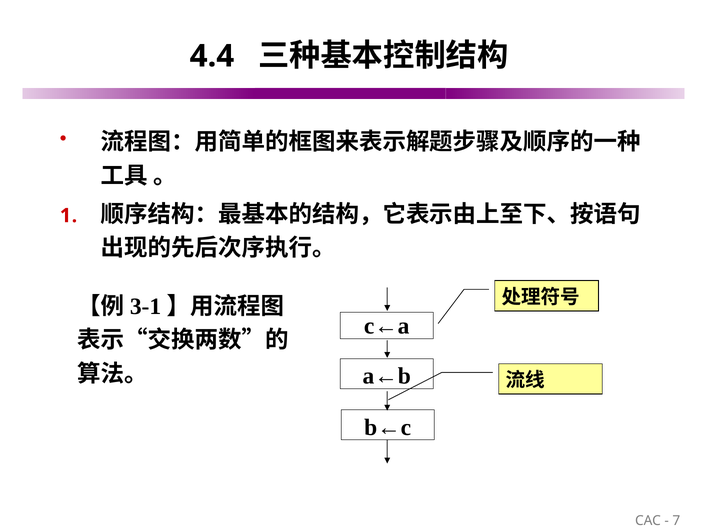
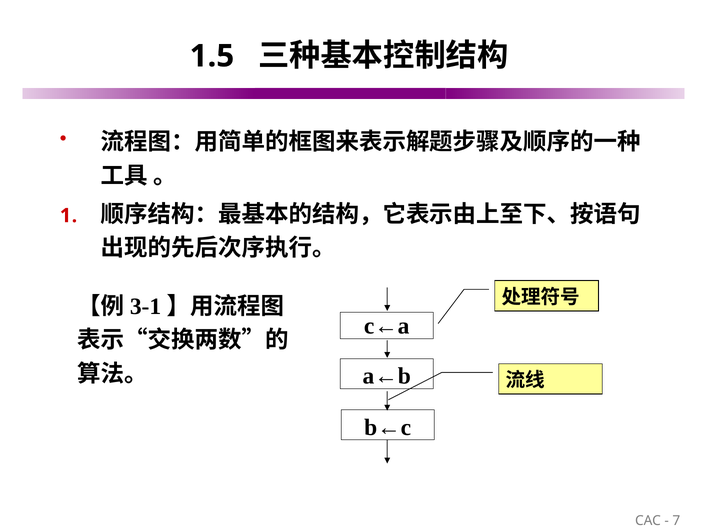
4.4: 4.4 -> 1.5 (212, 56)
